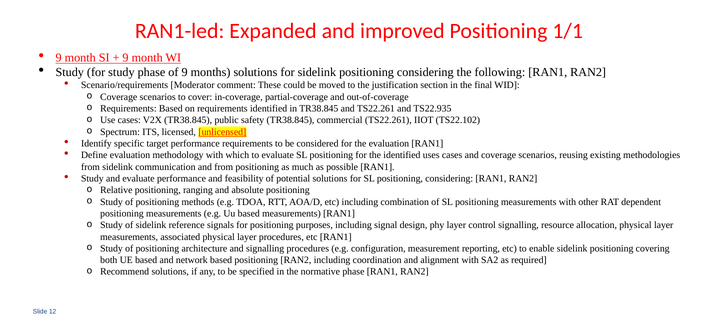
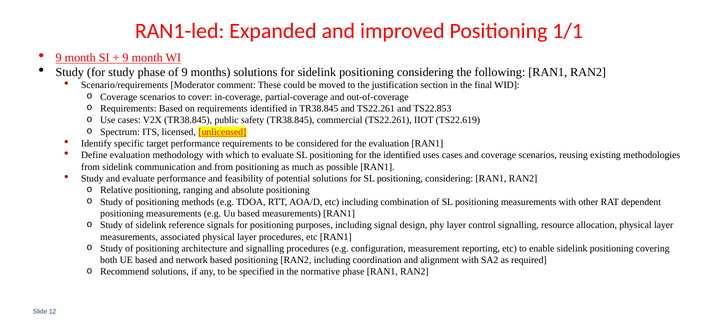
TS22.935: TS22.935 -> TS22.853 (432, 109)
TS22.102: TS22.102 -> TS22.619 (458, 120)
